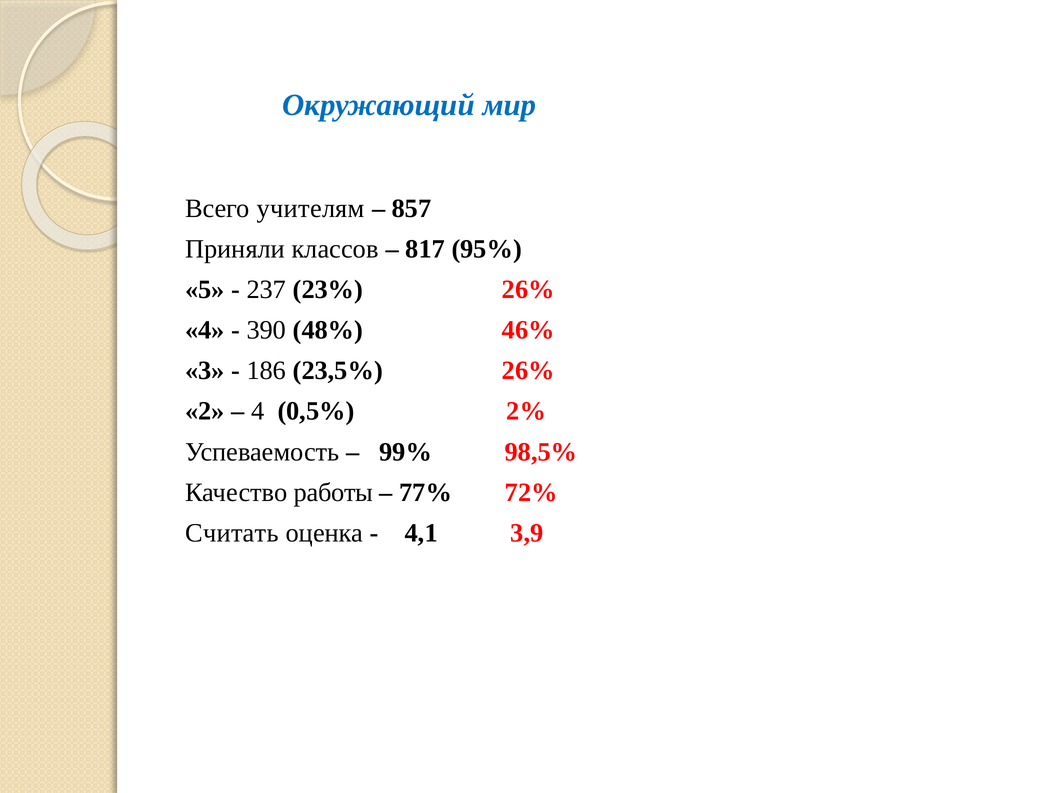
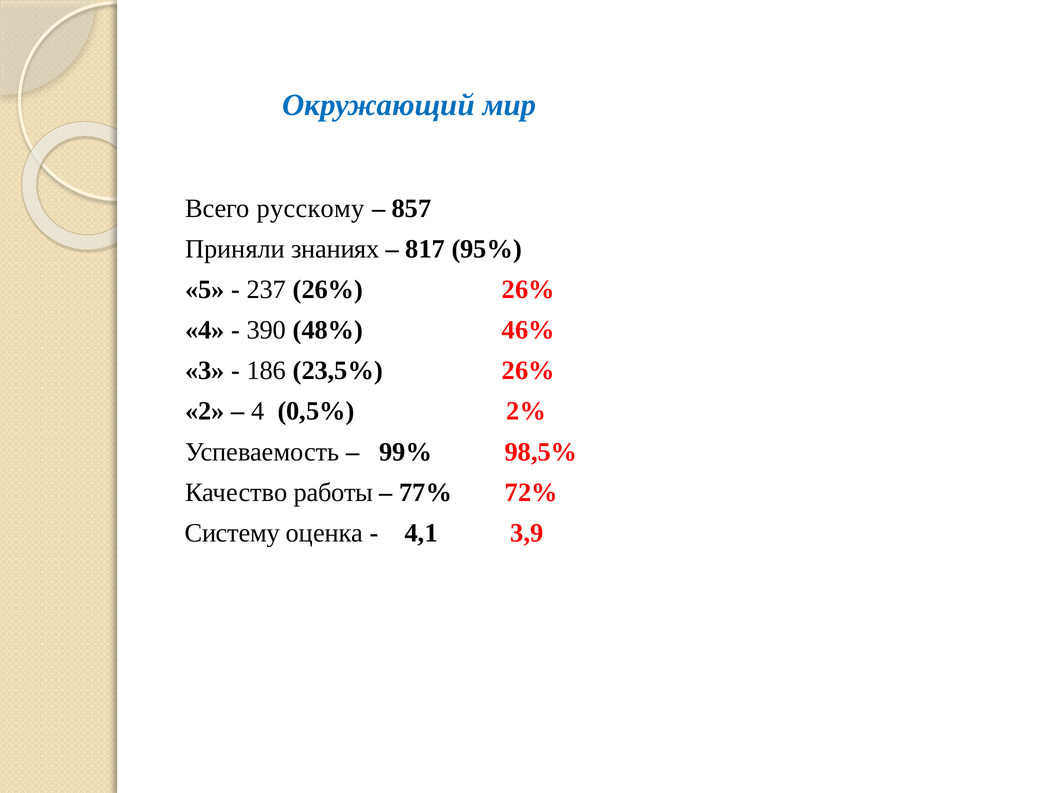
учителям: учителям -> русскому (311, 208)
классов: классов -> знаниях (335, 249)
237 23%: 23% -> 26% (328, 290)
Считать: Считать -> Систему (232, 533)
